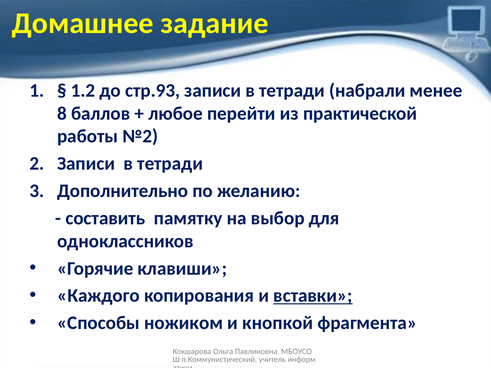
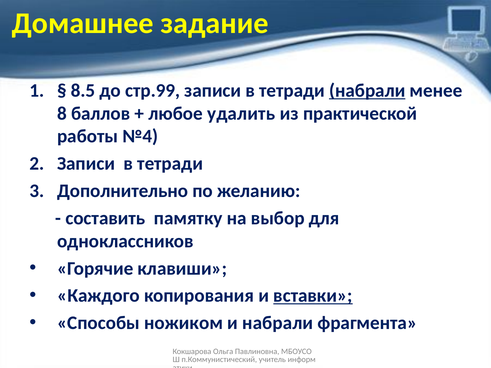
1.2: 1.2 -> 8.5 (83, 91)
стр.93: стр.93 -> стр.99 (153, 91)
набрали underline: none -> present (367, 91)
перейти: перейти -> удалить (241, 114)
№2: №2 -> №4 (140, 136)
и кнопкой: кнопкой -> набрали (278, 323)
